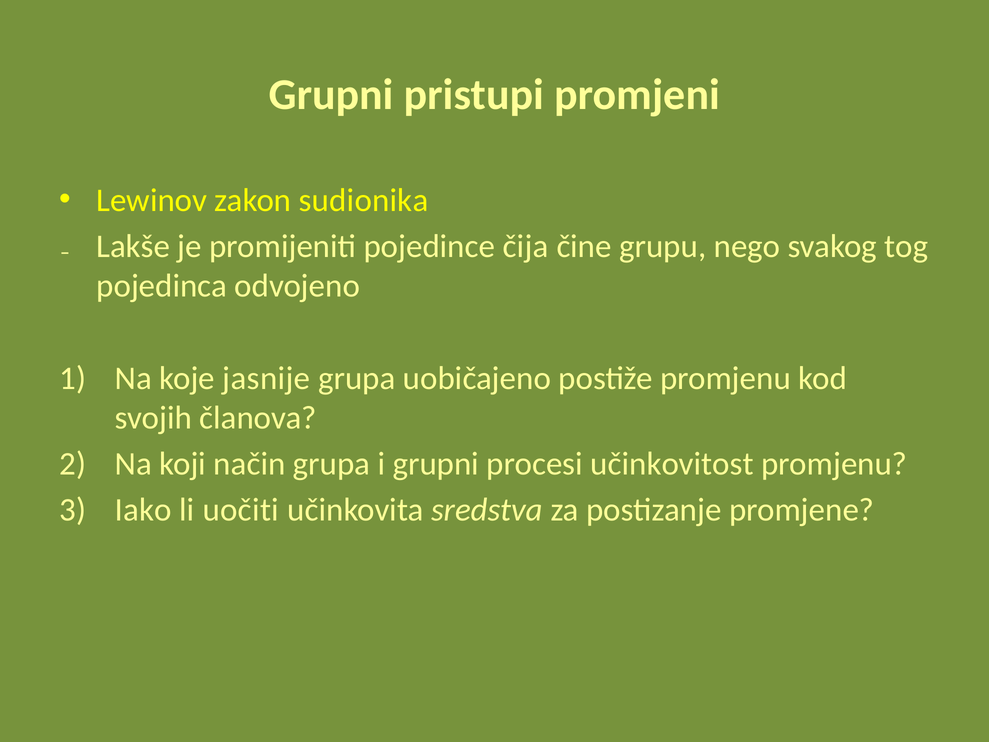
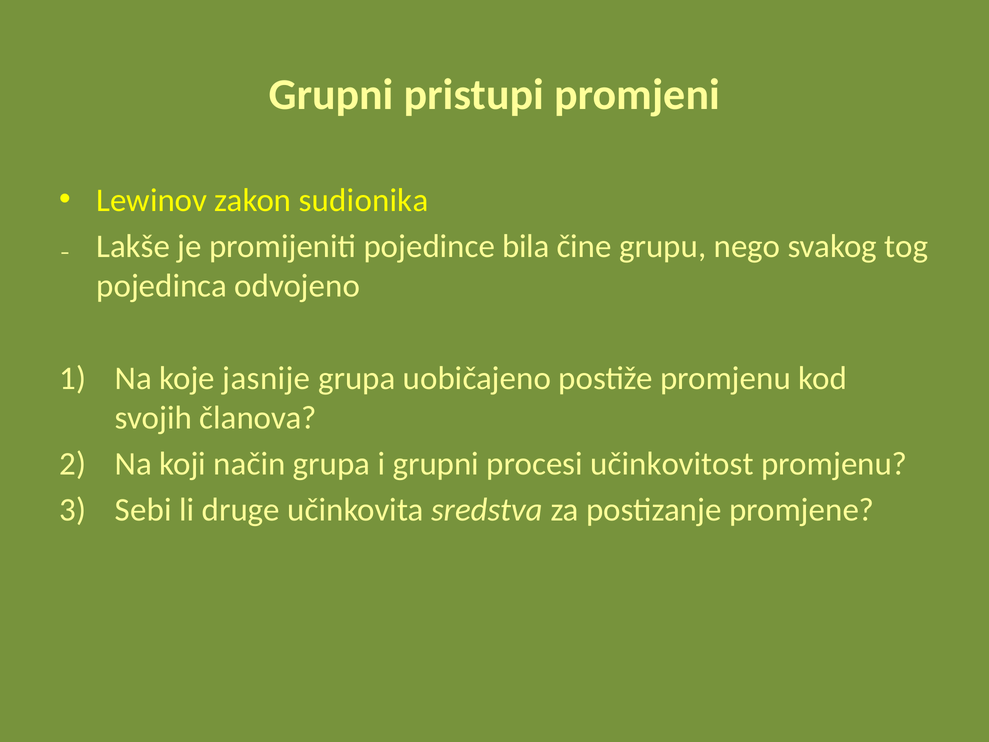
čija: čija -> bila (526, 246)
Iako: Iako -> Sebi (143, 510)
uočiti: uočiti -> druge (241, 510)
